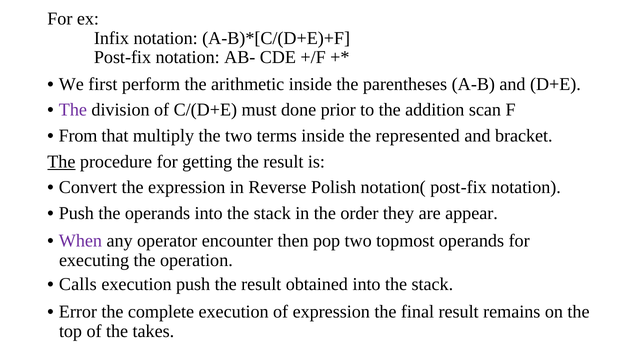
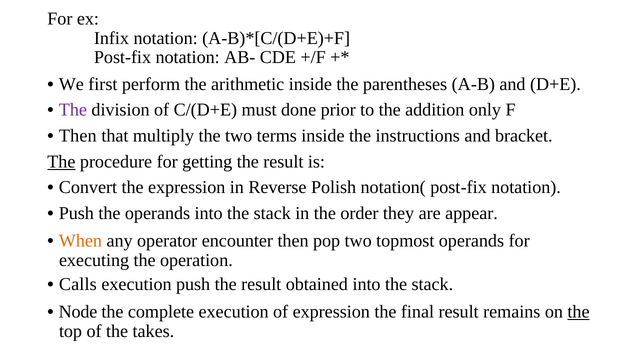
scan: scan -> only (485, 110)
From: From -> Then (78, 136)
represented: represented -> instructions (418, 136)
When colour: purple -> orange (80, 241)
Error: Error -> Node (78, 312)
the underline: none -> present (579, 312)
